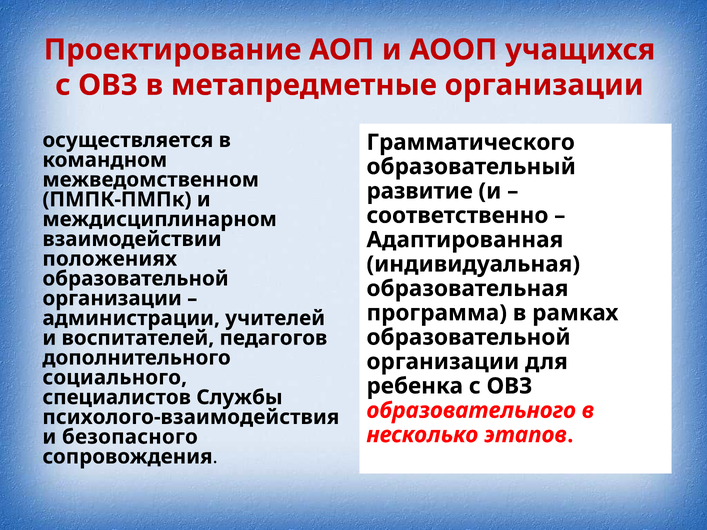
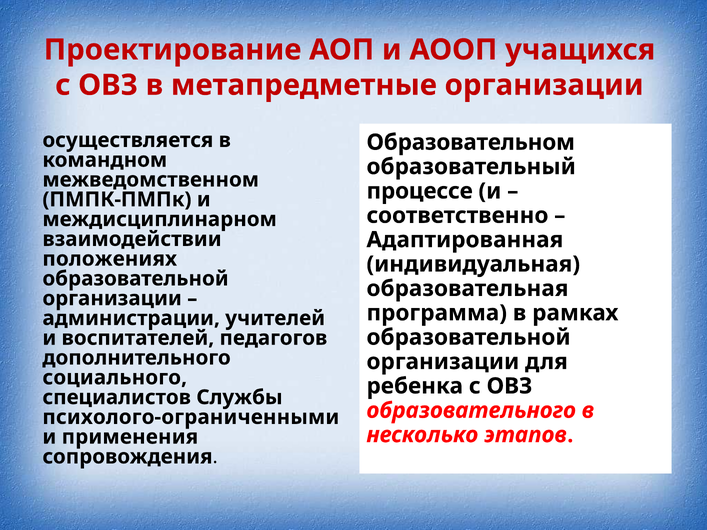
Грамматического: Грамматического -> Образовательном (471, 142)
развитие: развитие -> процессе (420, 191)
психолого-взаимодействия: психолого-взаимодействия -> психолого-ограниченными (191, 417)
безопасного: безопасного -> применения (130, 437)
